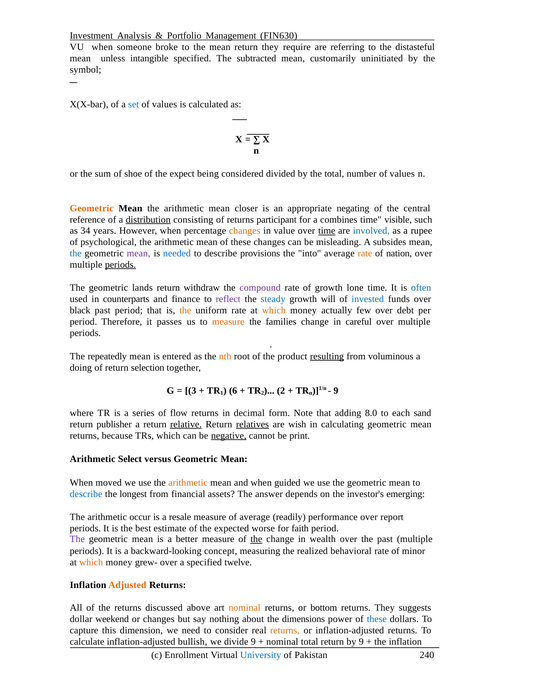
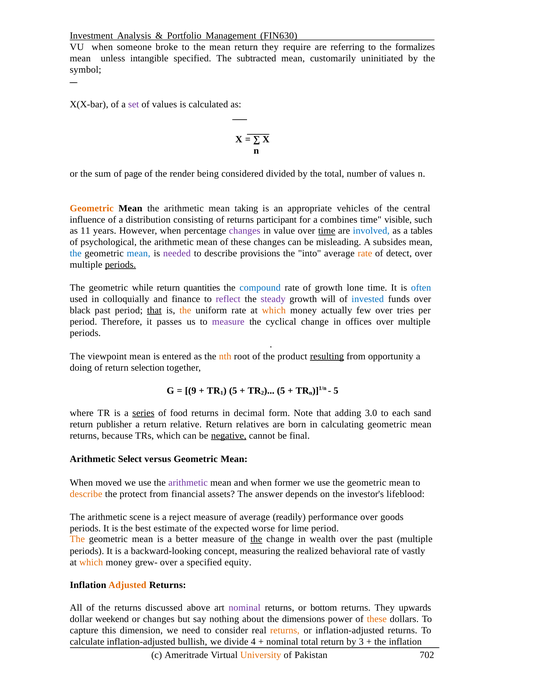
distasteful: distasteful -> formalizes (415, 47)
set colour: blue -> purple (134, 104)
shoe: shoe -> page (133, 174)
expect: expect -> render (182, 174)
closer: closer -> taking (246, 209)
negating: negating -> vehicles (353, 209)
reference: reference -> influence (88, 220)
distribution underline: present -> none (148, 220)
34: 34 -> 11 (85, 231)
changes colour: orange -> purple (245, 231)
rupee: rupee -> tables (422, 231)
mean colour: purple -> blue (139, 254)
needed colour: blue -> purple (177, 254)
nation: nation -> detect (399, 254)
lands: lands -> while (143, 288)
withdraw: withdraw -> quantities (202, 288)
compound colour: purple -> blue (260, 288)
counterparts: counterparts -> colloquially (126, 299)
steady colour: blue -> purple (273, 299)
that underline: none -> present (154, 311)
debt: debt -> tries (405, 311)
measure colour: orange -> purple (228, 322)
families: families -> cyclical (281, 322)
careful: careful -> offices (359, 322)
repeatedly: repeatedly -> viewpoint (107, 357)
voluminous: voluminous -> opportunity (391, 357)
3: 3 -> 9 (191, 391)
6: 6 -> 5 (233, 391)
2: 2 -> 5 (281, 391)
9: 9 -> 5 (336, 391)
series underline: none -> present (143, 414)
flow: flow -> food (179, 414)
8.0: 8.0 -> 3.0 (371, 414)
relative underline: present -> none (186, 425)
relatives underline: present -> none (252, 425)
wish: wish -> born (297, 425)
print: print -> final (300, 436)
arithmetic colour: orange -> purple (188, 483)
guided: guided -> former (287, 483)
describe colour: blue -> orange (86, 495)
longest: longest -> protect (133, 495)
emerging: emerging -> lifeblood (406, 495)
occur: occur -> scene (140, 518)
resale: resale -> reject (180, 518)
report: report -> goods (392, 518)
faith: faith -> lime (300, 529)
The colour: purple -> orange (77, 540)
minor: minor -> vastly (414, 552)
twelve: twelve -> equity (238, 563)
nominal colour: orange -> purple (245, 609)
suggests: suggests -> upwards (415, 609)
these colour: blue -> orange (377, 620)
divide 9: 9 -> 4 (253, 643)
by 9: 9 -> 3 (361, 643)
Enrollment: Enrollment -> Ameritrade (186, 656)
University colour: blue -> orange (261, 656)
240: 240 -> 702 (427, 656)
